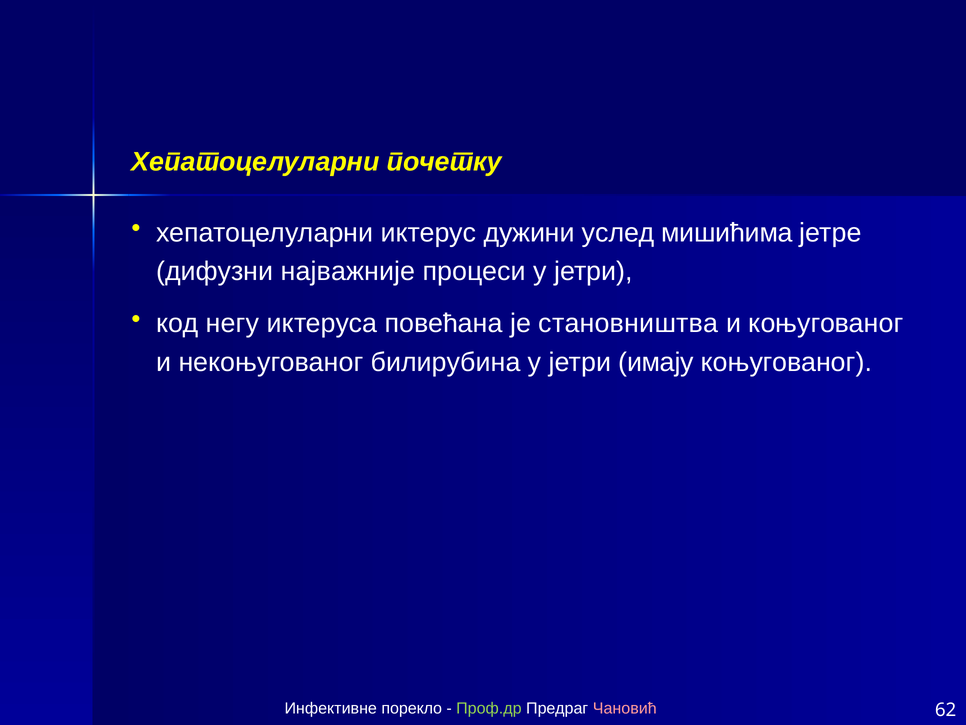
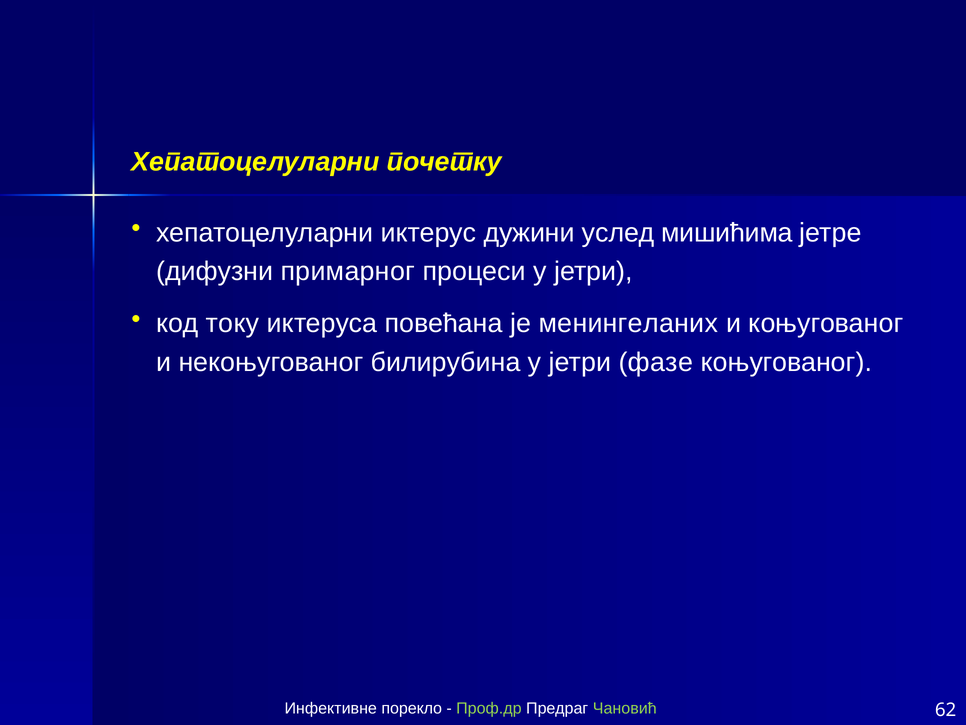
најважније: најважније -> примарног (348, 271)
негу: негу -> току (232, 323)
становништва: становништва -> менингеланих (628, 323)
имају: имају -> фазе (656, 362)
Чановић colour: pink -> light green (625, 708)
